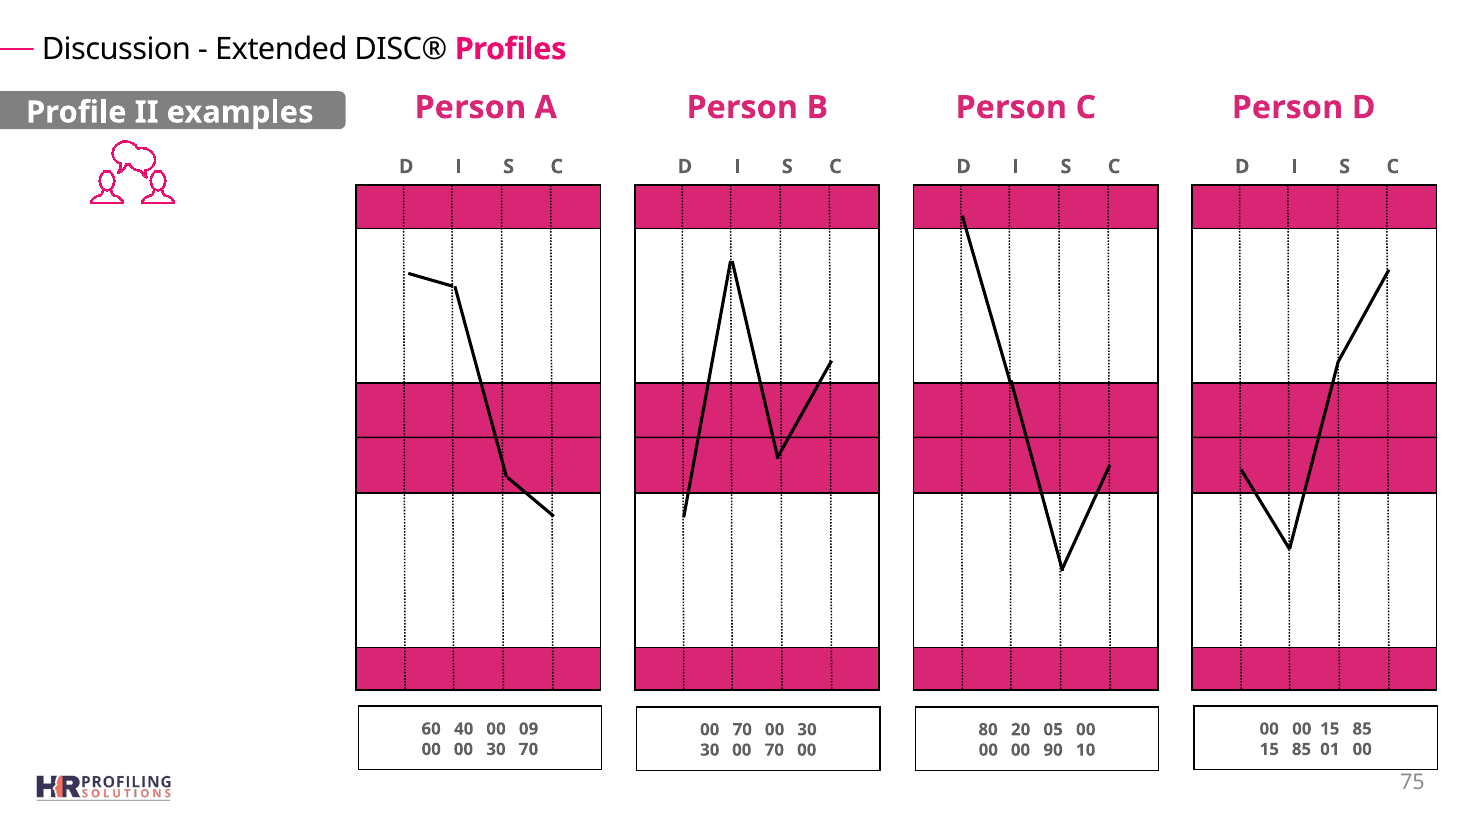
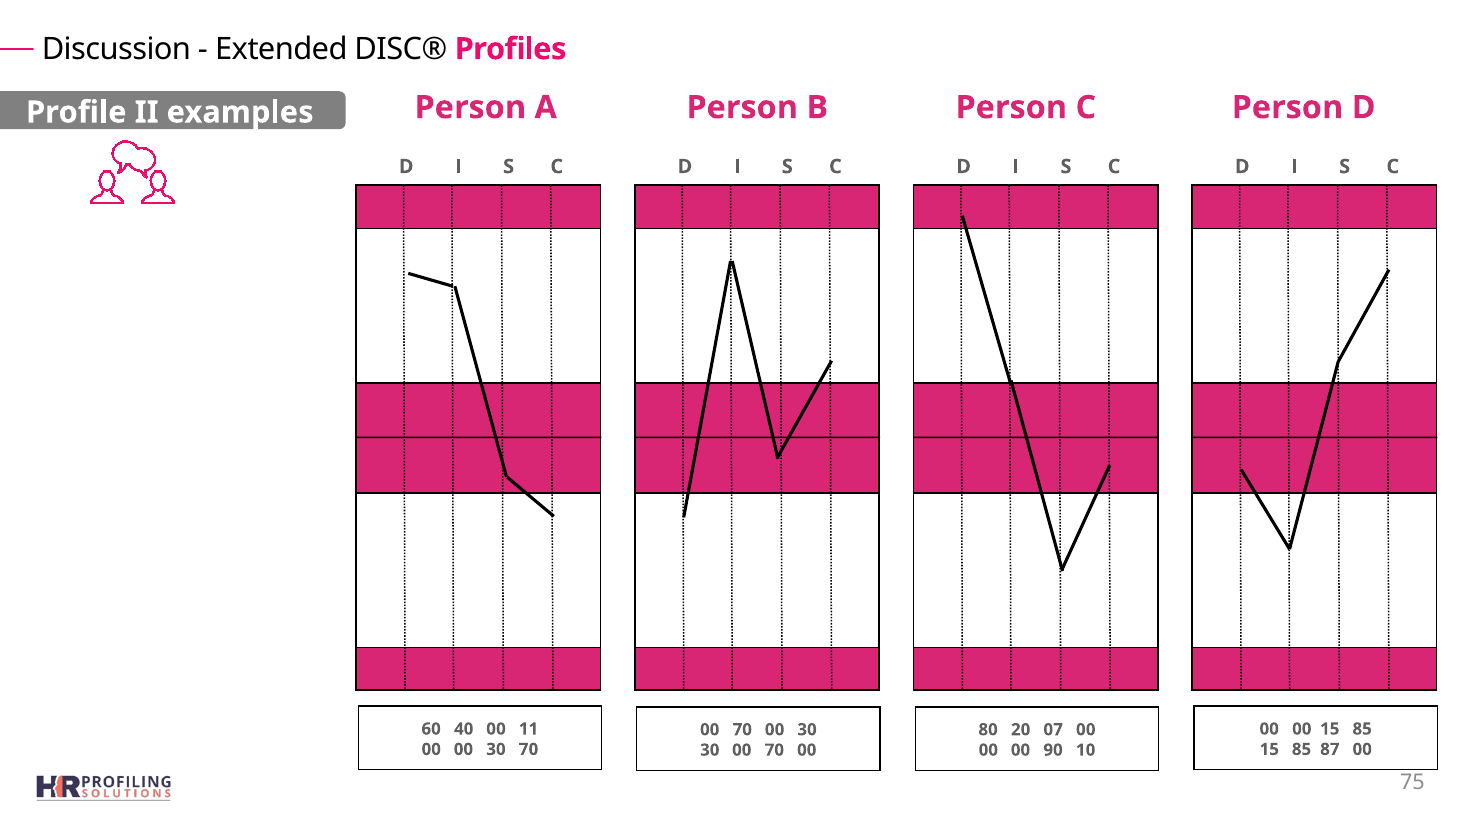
09: 09 -> 11 (529, 729)
05: 05 -> 07 (1053, 730)
01: 01 -> 87 (1330, 749)
